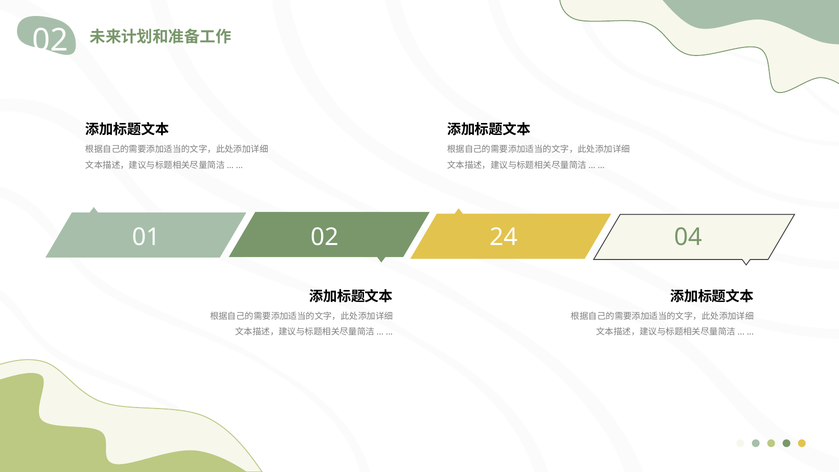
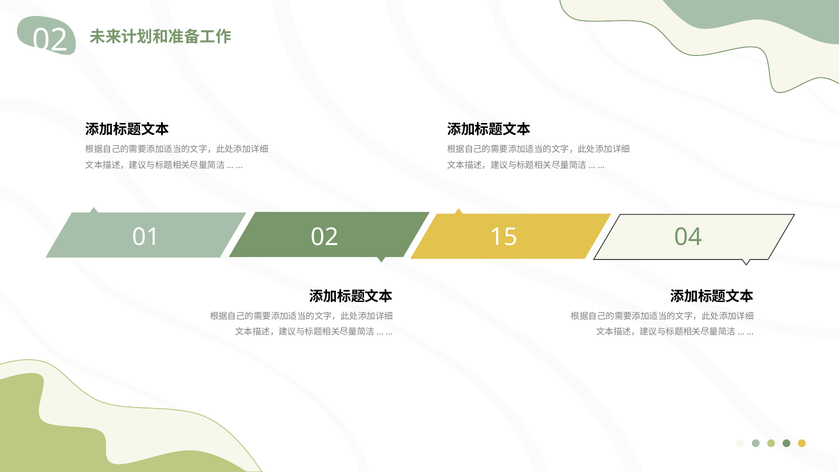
24: 24 -> 15 (504, 237)
